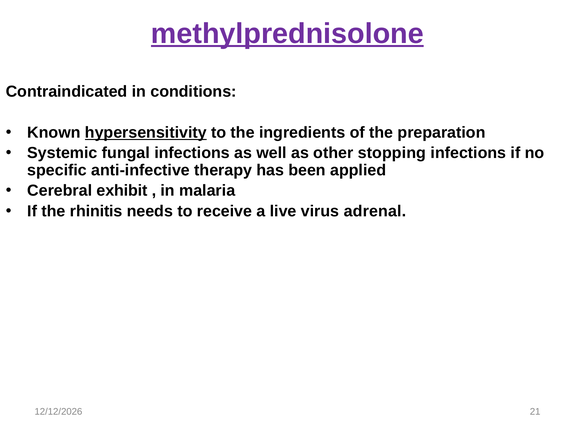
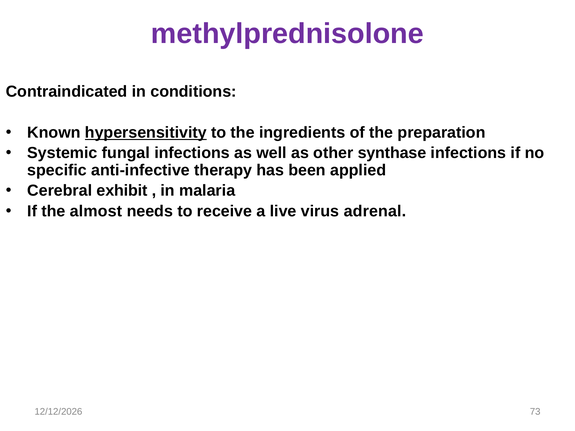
methylprednisolone underline: present -> none (287, 34)
stopping: stopping -> synthase (392, 153)
rhinitis: rhinitis -> almost (96, 211)
21: 21 -> 73 (535, 412)
